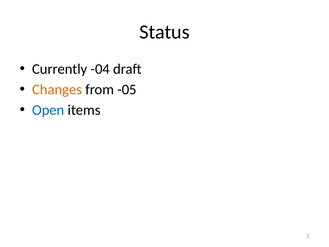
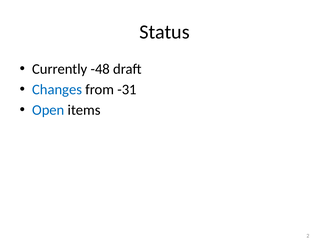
-04: -04 -> -48 (100, 69)
Changes colour: orange -> blue (57, 89)
-05: -05 -> -31 (127, 89)
